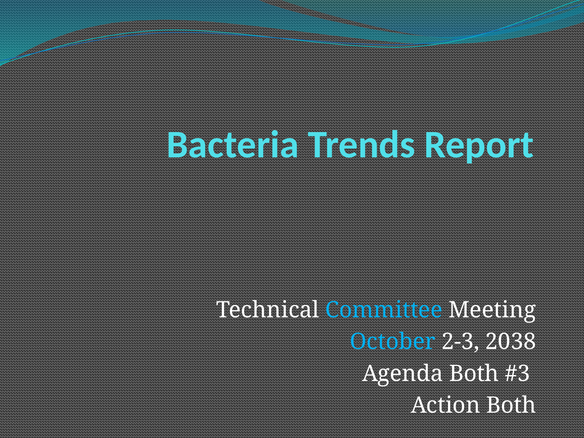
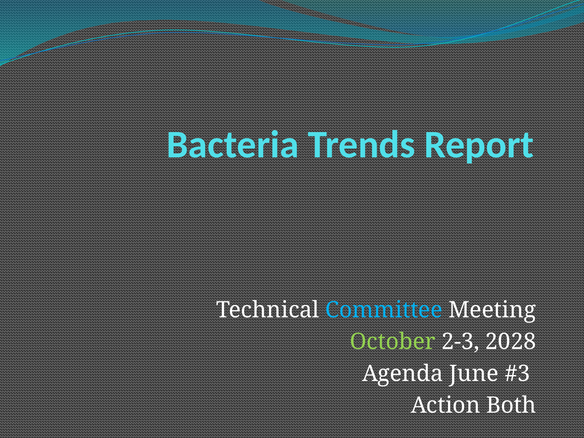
October colour: light blue -> light green (393, 342)
2038: 2038 -> 2028 (511, 342)
Agenda Both: Both -> June (474, 374)
